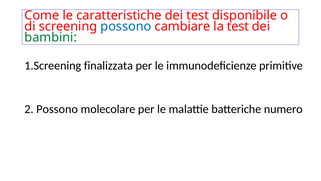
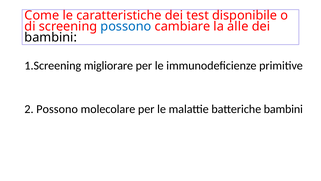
la test: test -> alle (238, 26)
bambini colour: green -> black (51, 37)
finalizzata: finalizzata -> migliorare (108, 65)
batteriche numero: numero -> bambini (283, 109)
